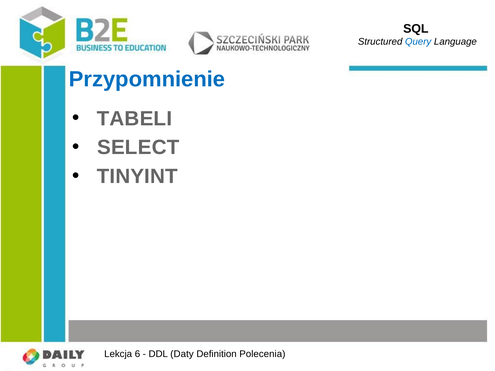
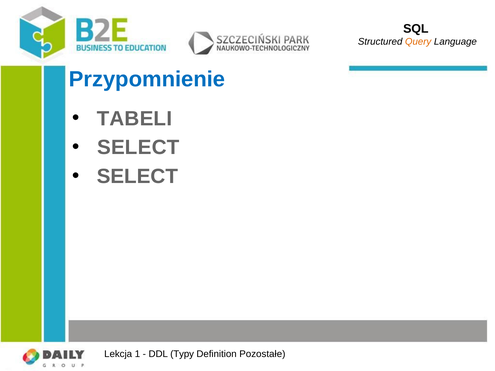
Query colour: blue -> orange (418, 42)
TINYINT: TINYINT -> SELECT (137, 176)
6: 6 -> 1 (137, 354)
Daty: Daty -> Typy (182, 354)
Polecenia: Polecenia -> Pozostałe (262, 354)
